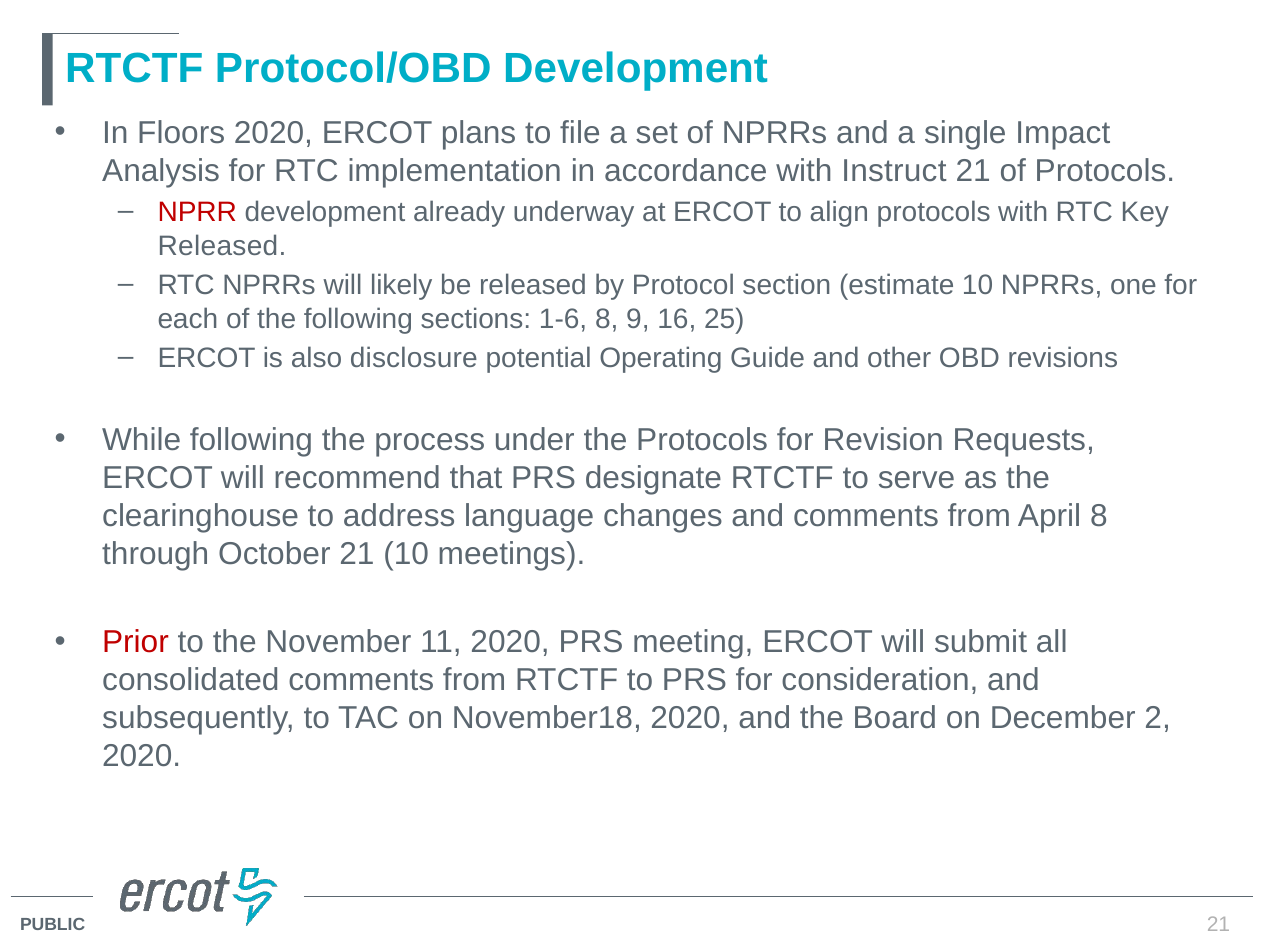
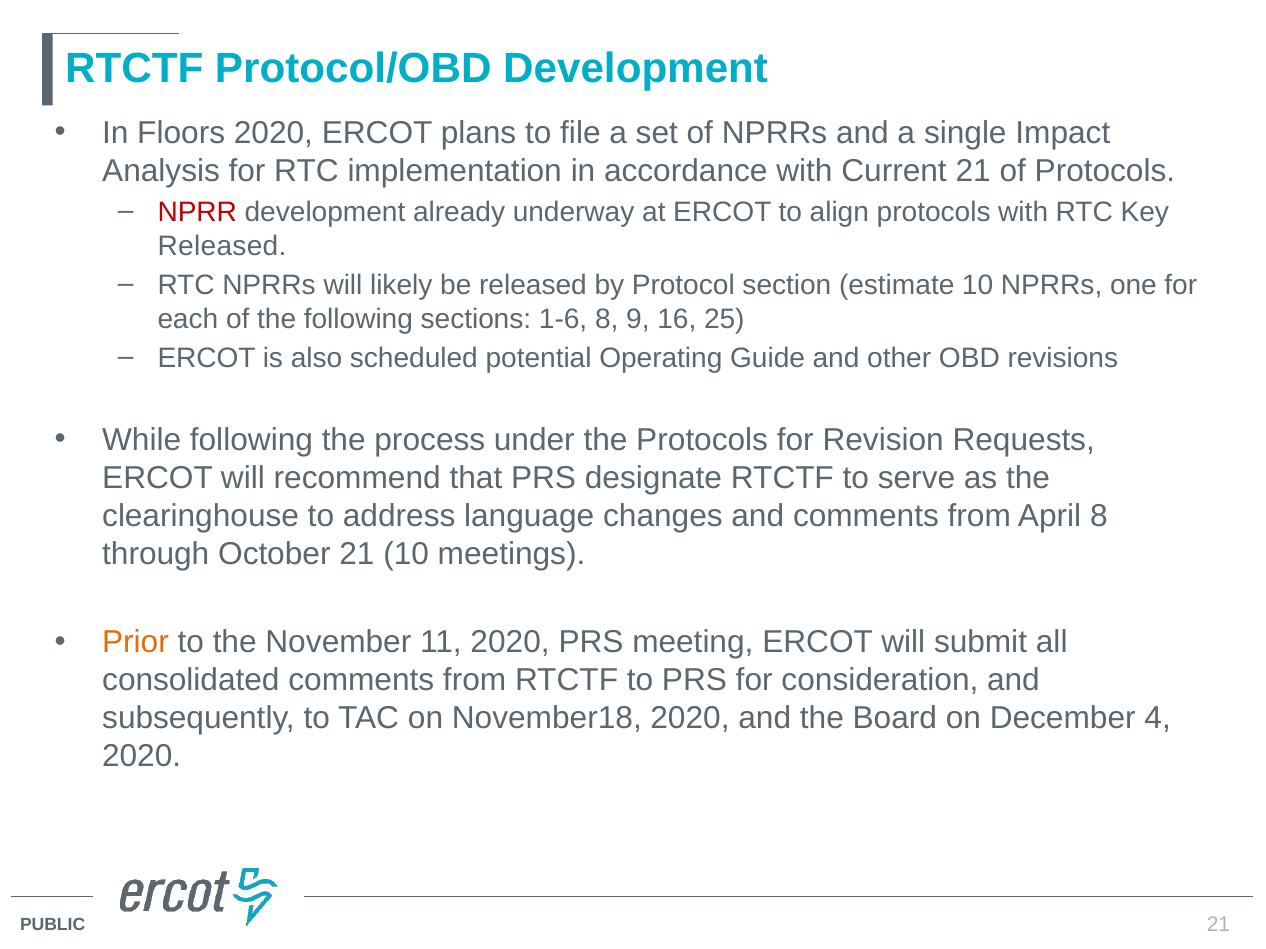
Instruct: Instruct -> Current (894, 171)
disclosure: disclosure -> scheduled (414, 358)
Prior colour: red -> orange (136, 643)
2: 2 -> 4 (1158, 719)
